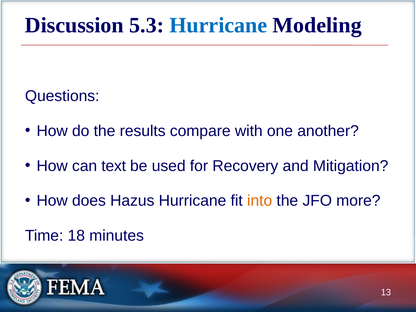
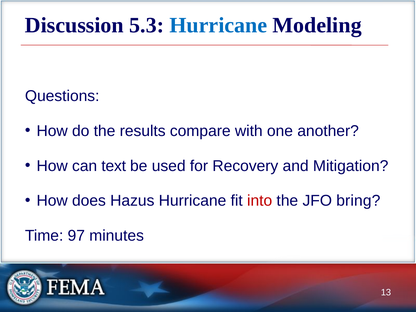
into colour: orange -> red (260, 201)
more: more -> bring (358, 201)
18: 18 -> 97 (76, 236)
